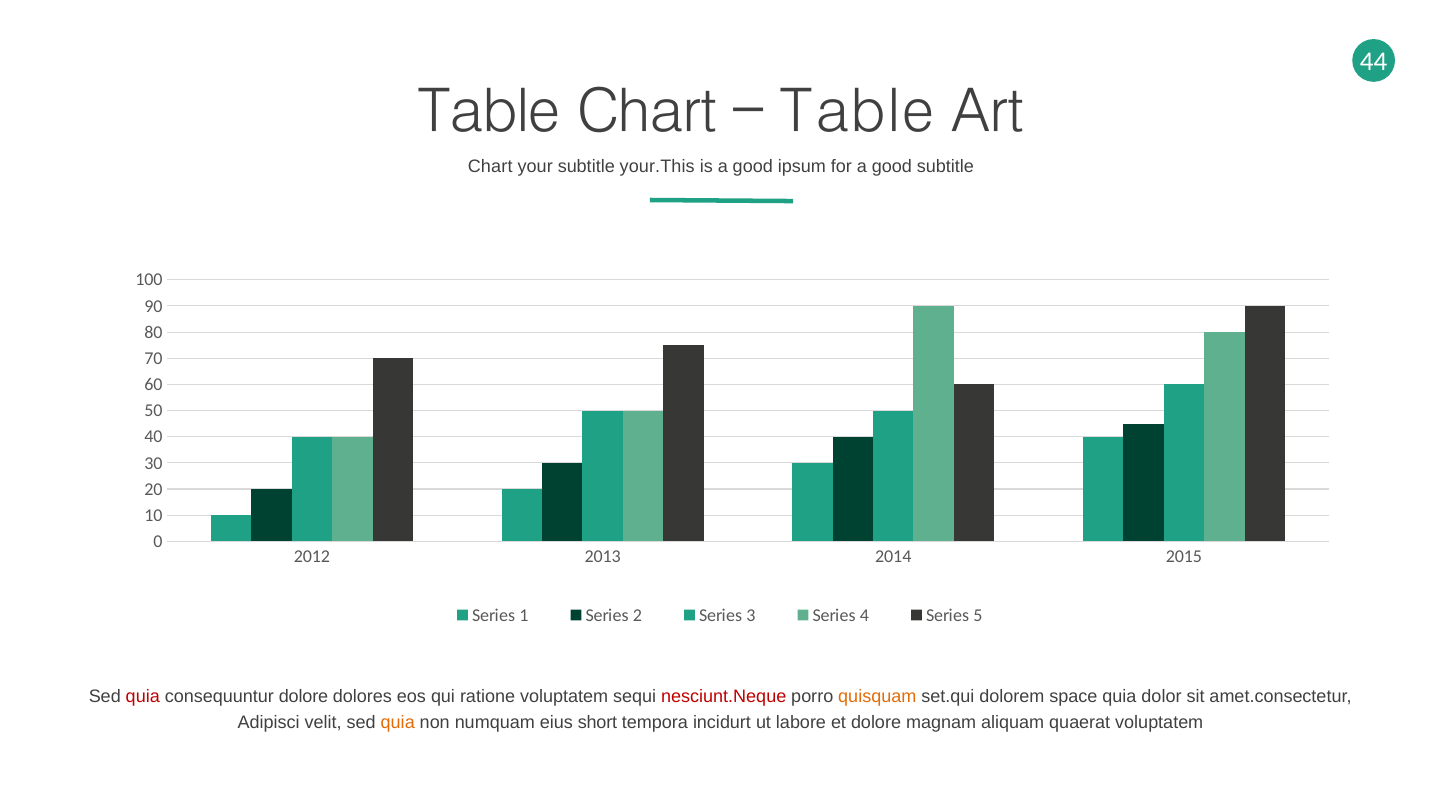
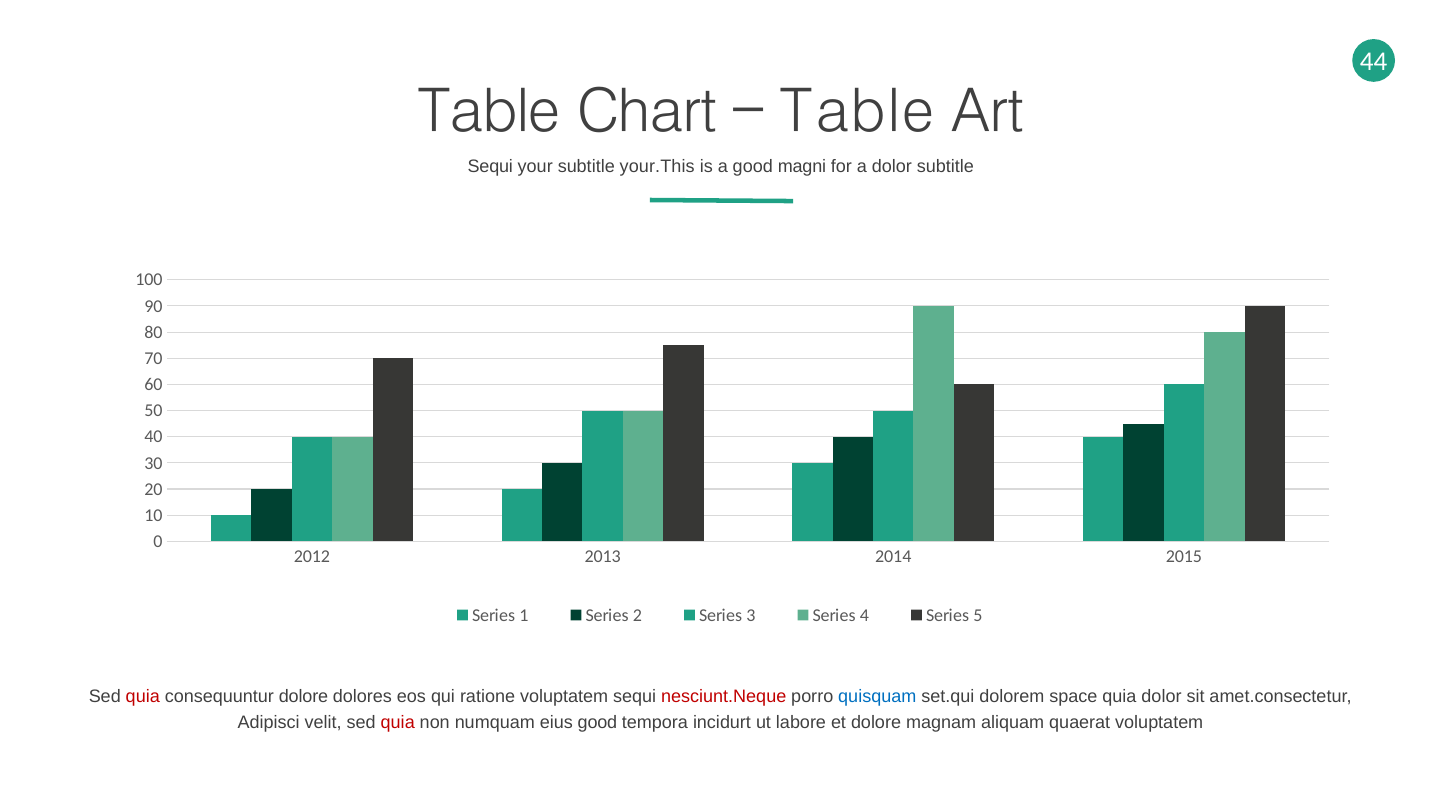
Chart: Chart -> Sequi (490, 167)
ipsum: ipsum -> magni (802, 167)
for a good: good -> dolor (892, 167)
quisquam colour: orange -> blue (877, 696)
quia colour: orange -> red (398, 722)
eius short: short -> good (597, 722)
